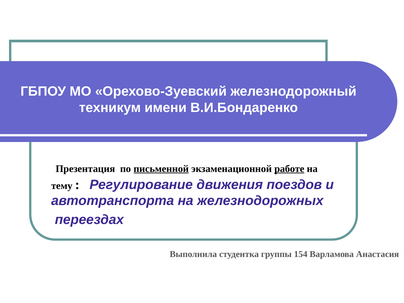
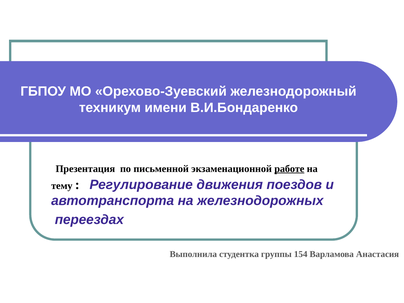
письменной underline: present -> none (161, 169)
